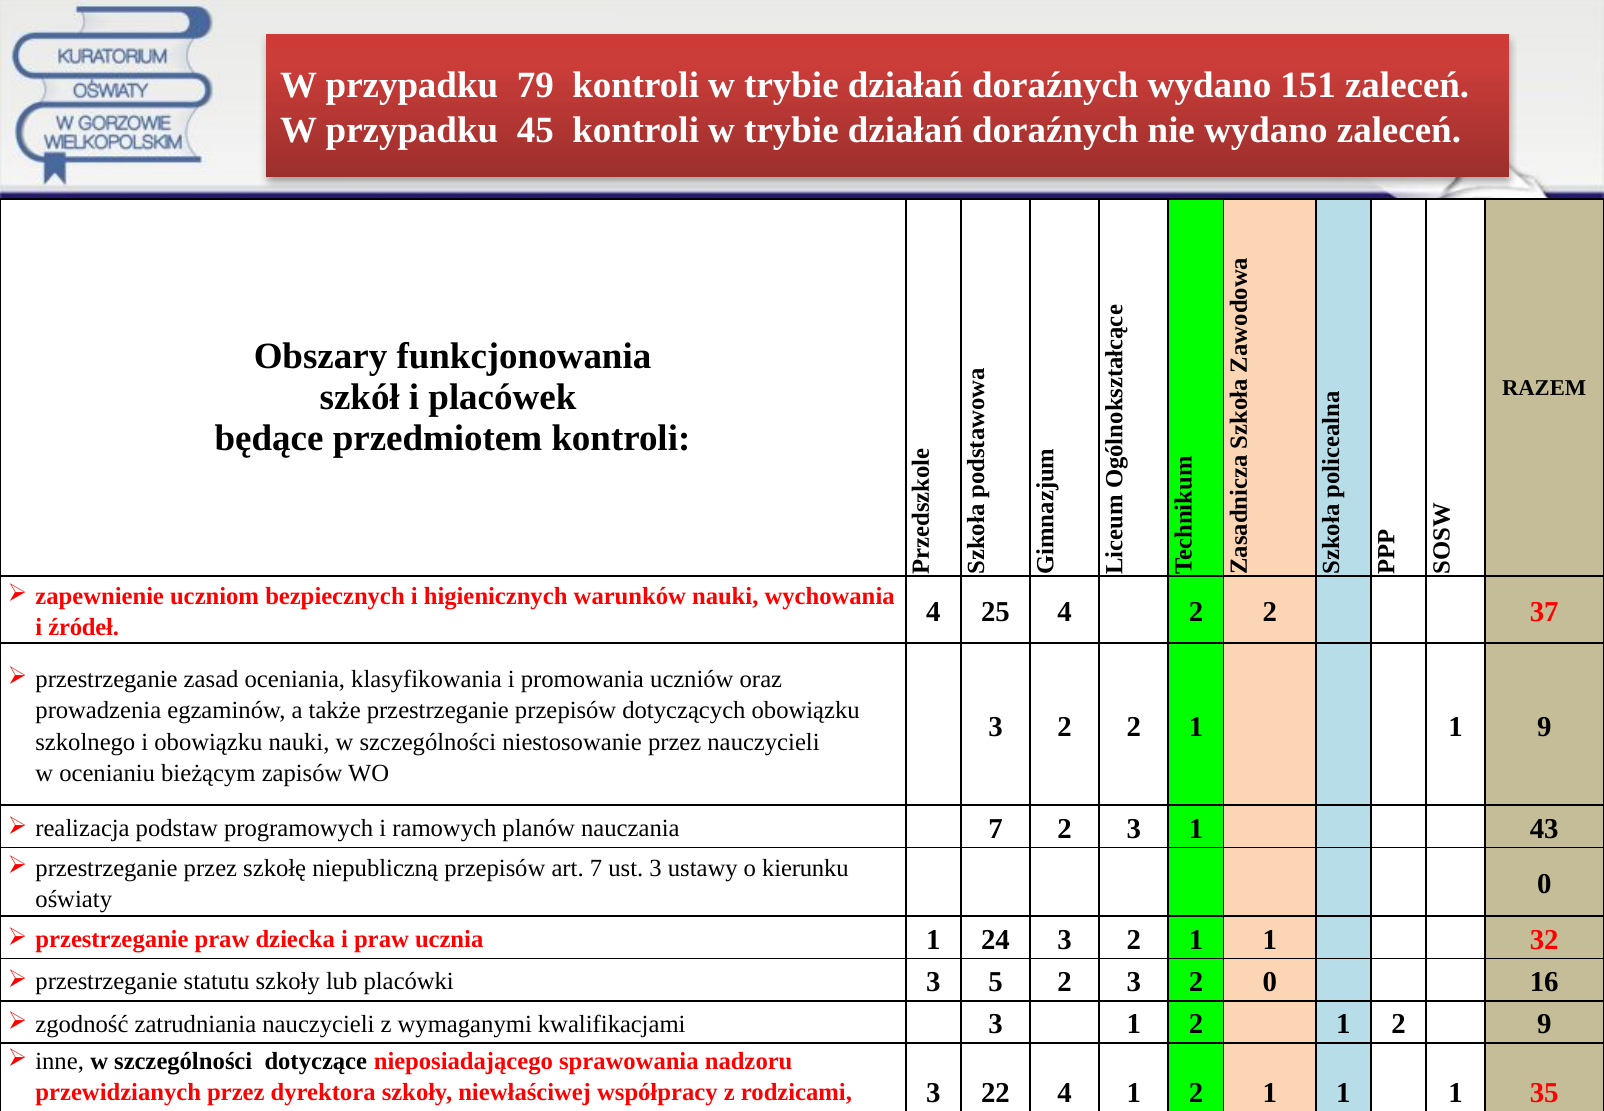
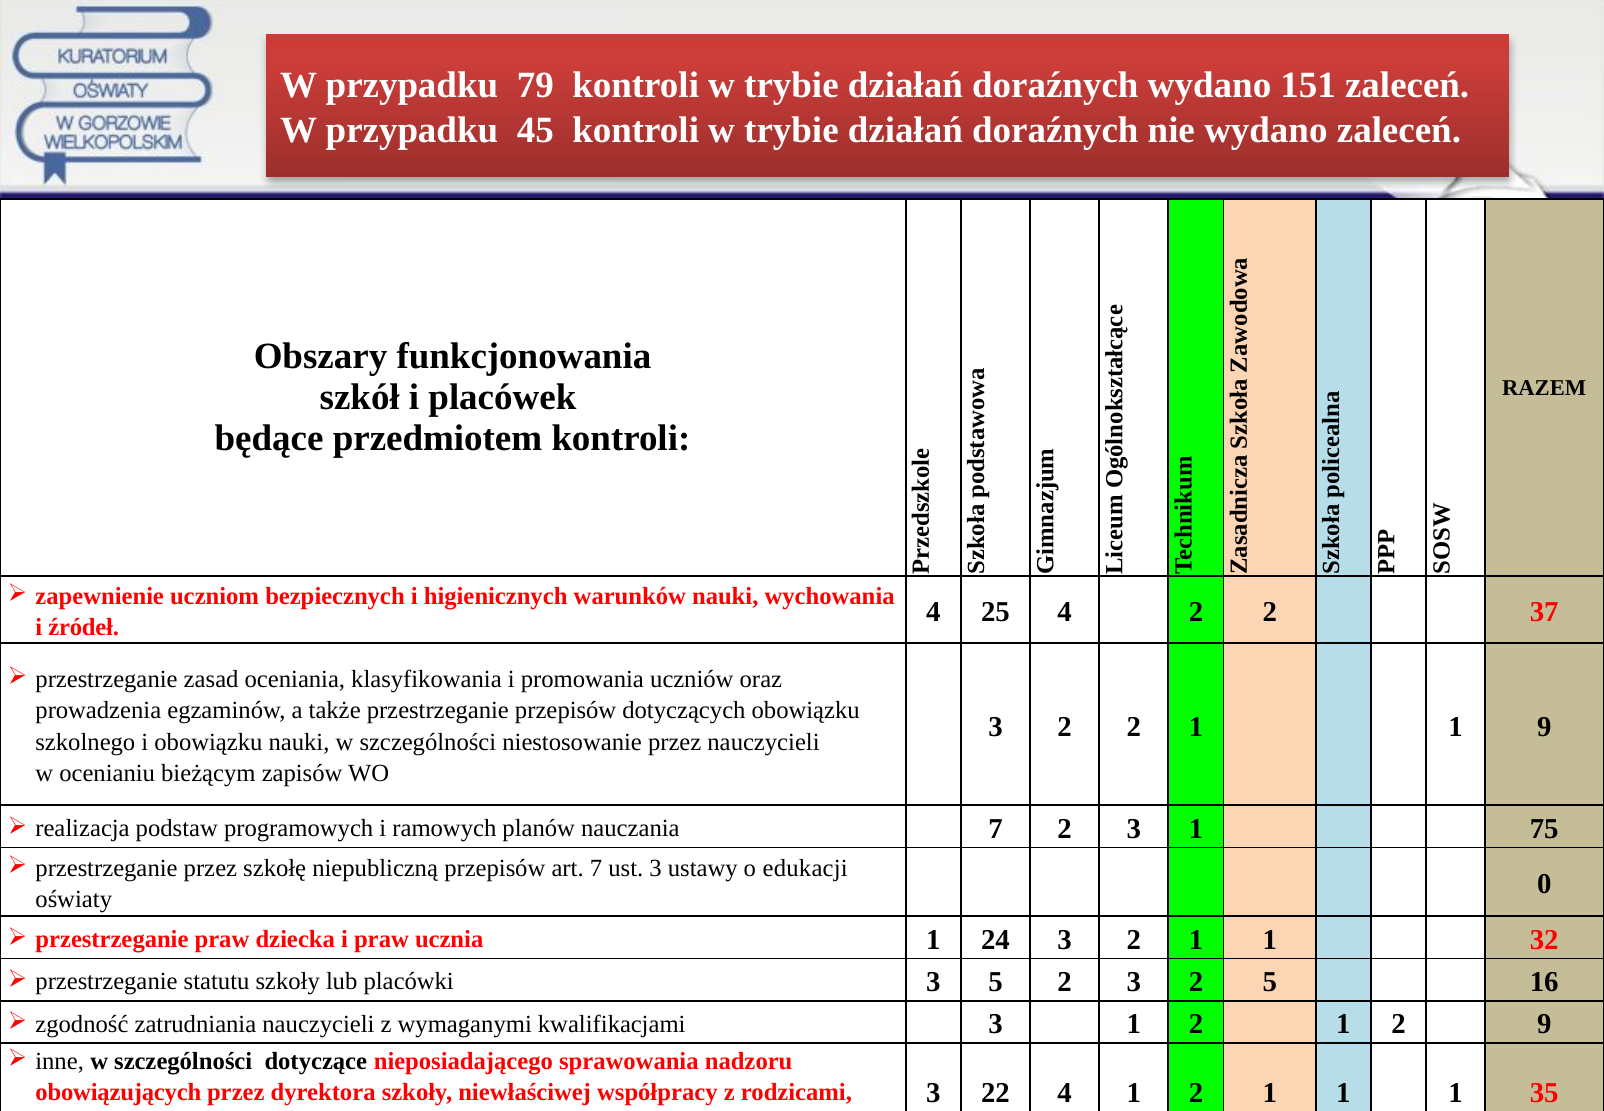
43: 43 -> 75 (1544, 829)
kierunku: kierunku -> edukacji (805, 868)
2 0: 0 -> 5 (1270, 982)
przewidzianych: przewidzianych -> obowiązujących (118, 1092)
